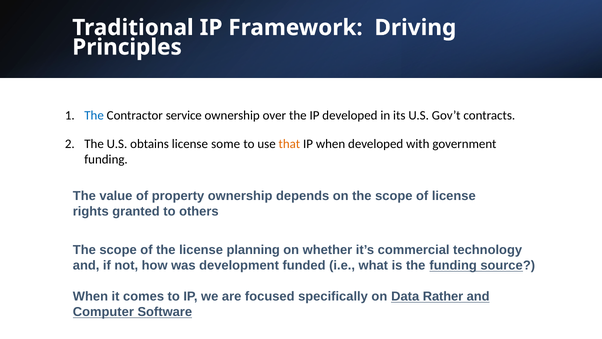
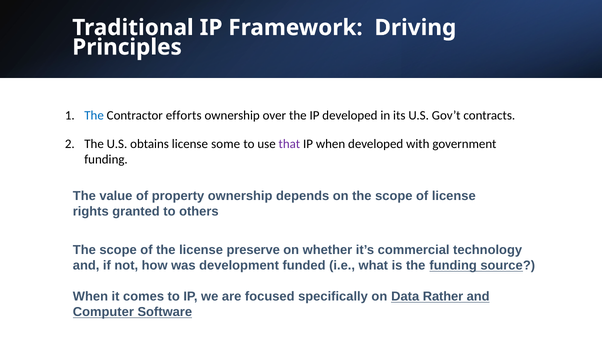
service: service -> efforts (184, 115)
that colour: orange -> purple (289, 144)
planning: planning -> preserve (253, 250)
